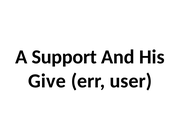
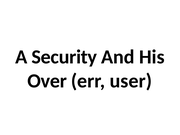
Support: Support -> Security (64, 57)
Give: Give -> Over (47, 81)
